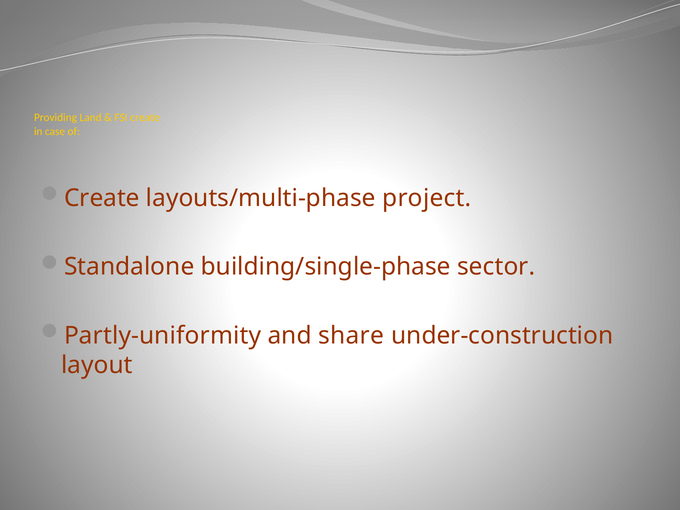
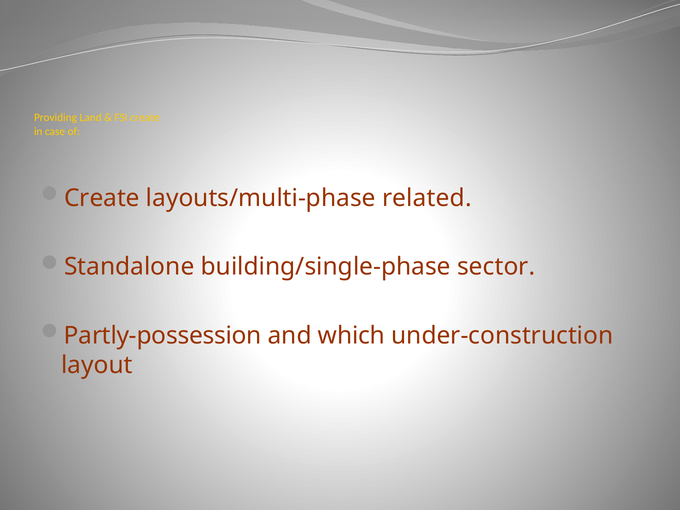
project: project -> related (427, 198)
Partly-uniformity: Partly-uniformity -> Partly-possession (163, 335)
share: share -> which (351, 335)
